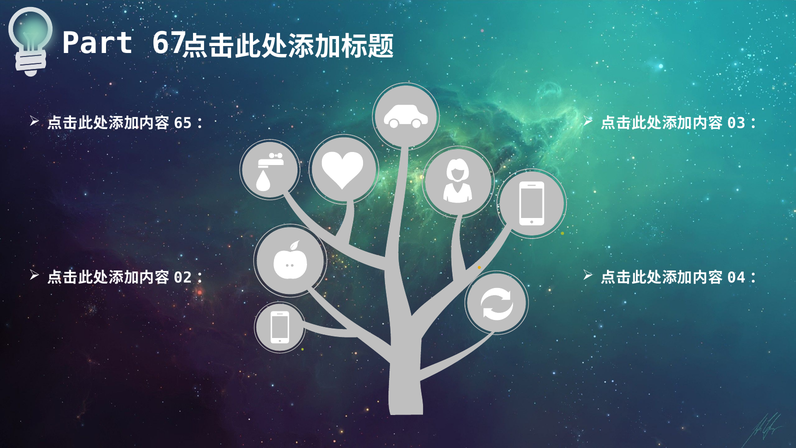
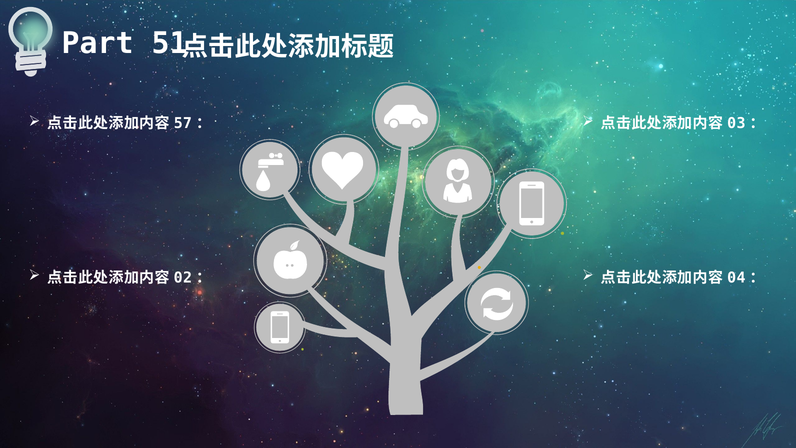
67: 67 -> 51 (170, 43)
65: 65 -> 57 (183, 123)
